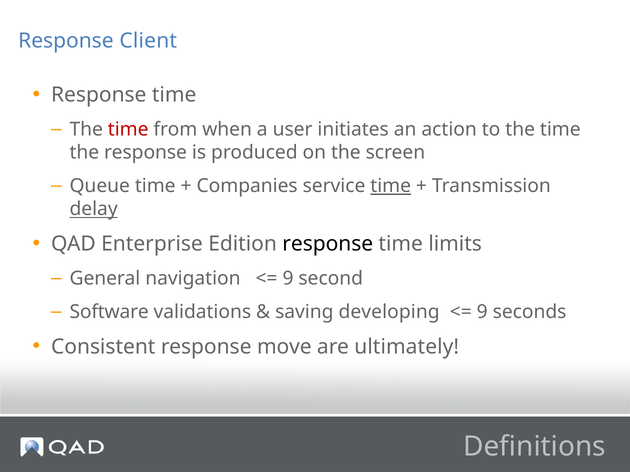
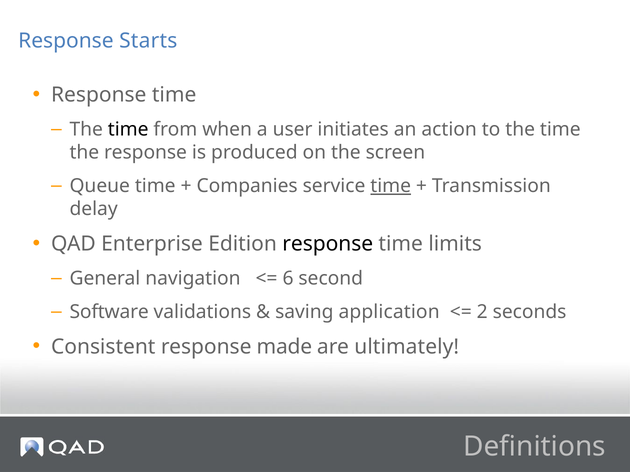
Client: Client -> Starts (148, 41)
time colour: red -> black (128, 130)
delay underline: present -> none (94, 209)
9: 9 -> 6 (288, 279)
developing: developing -> application (389, 312)
9: 9 -> 2 (482, 312)
move: move -> made (284, 347)
